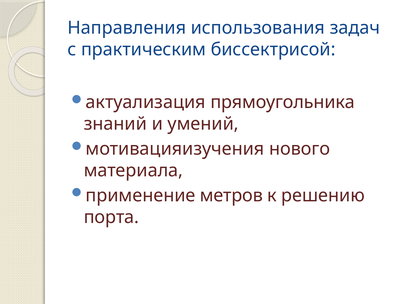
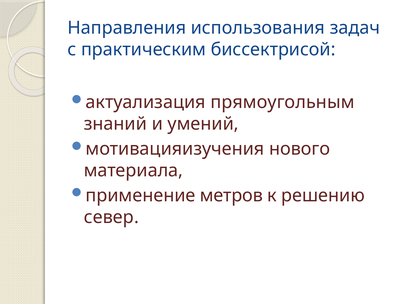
прямоугольника: прямоугольника -> прямоугольным (282, 102)
порта: порта -> север (111, 217)
